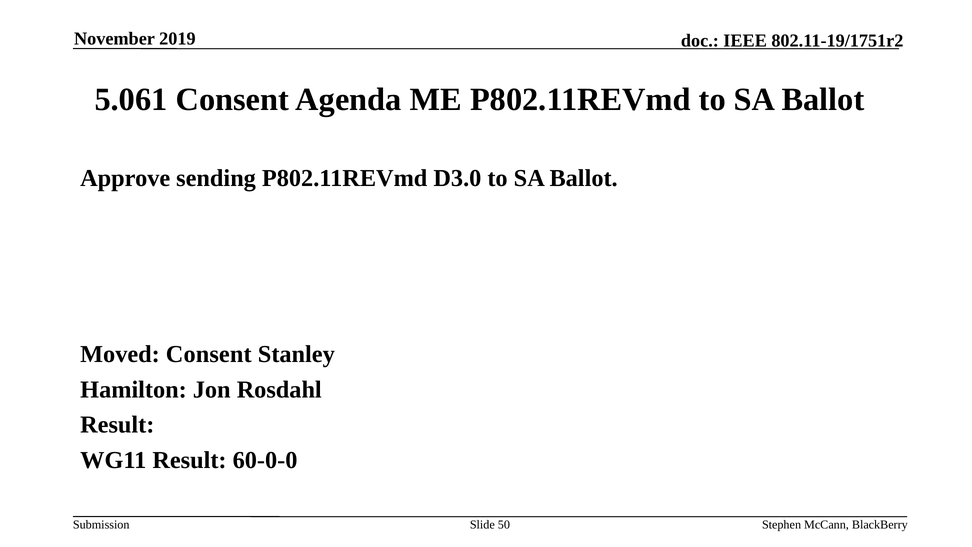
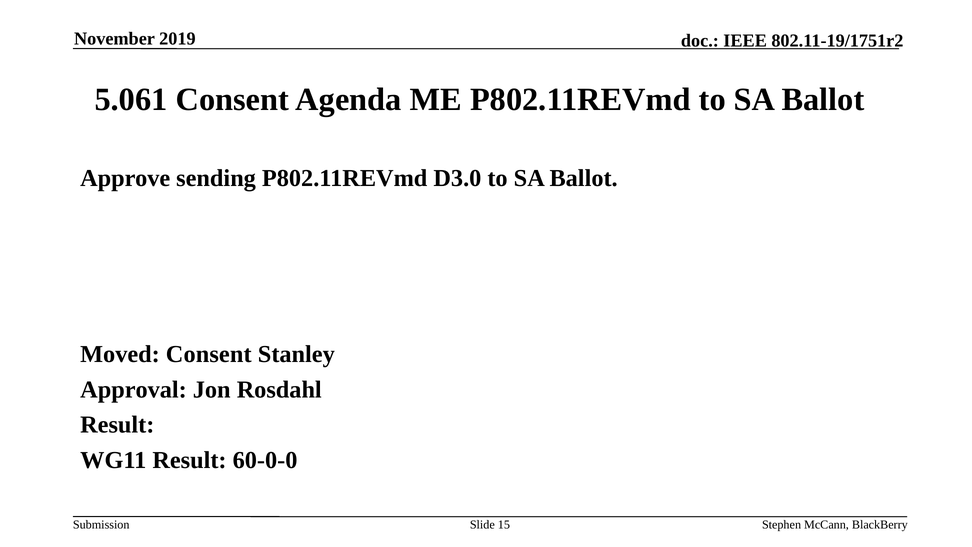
Hamilton: Hamilton -> Approval (134, 389)
50: 50 -> 15 (504, 524)
